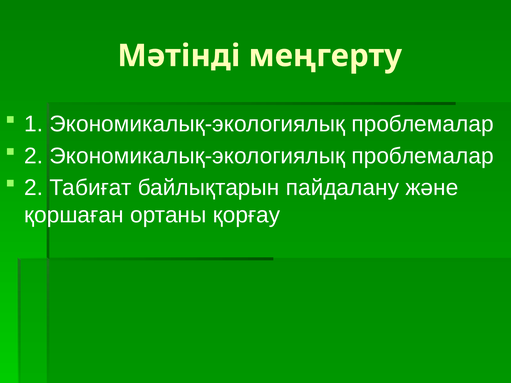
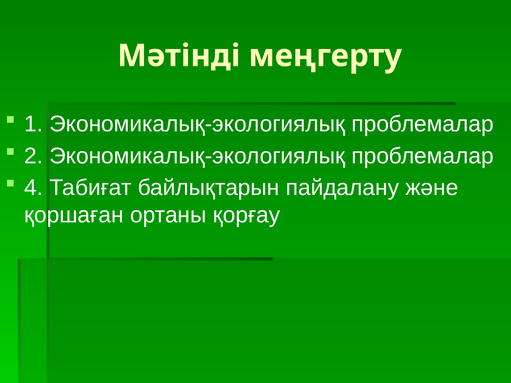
2: 2 -> 4 (34, 188)
